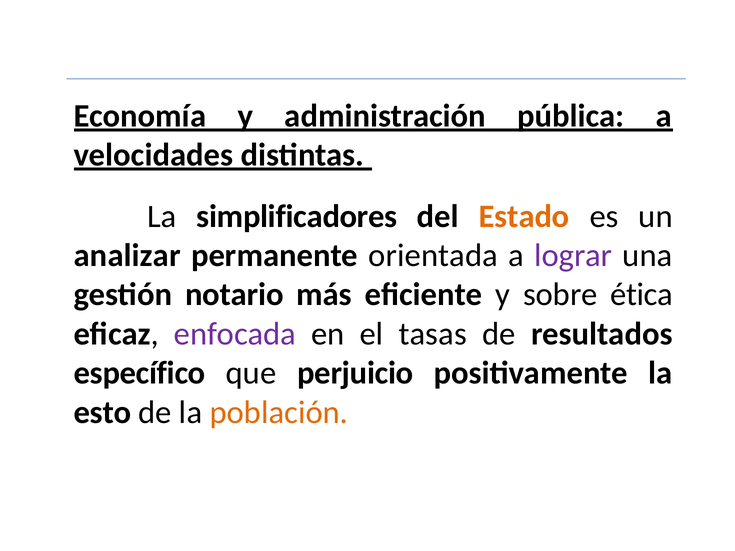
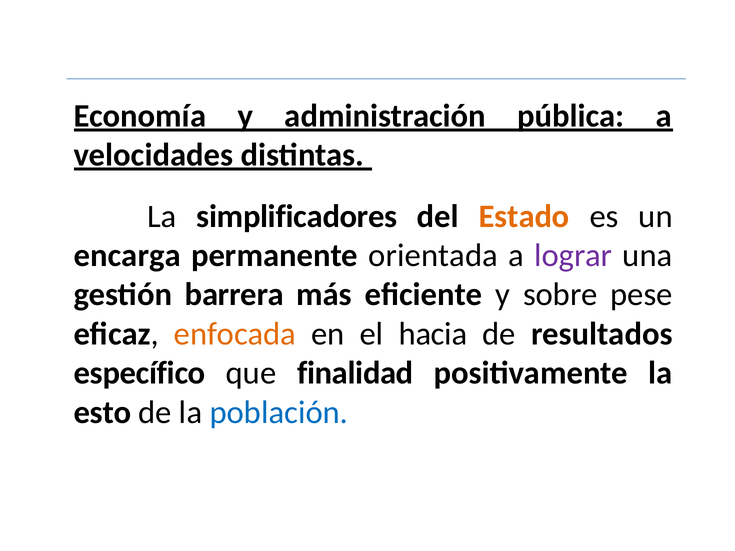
analizar: analizar -> encarga (127, 256)
notario: notario -> barrera (234, 295)
ética: ética -> pese (641, 295)
enfocada colour: purple -> orange (235, 334)
tasas: tasas -> hacia (433, 334)
perjuicio: perjuicio -> finalidad (355, 373)
población colour: orange -> blue (279, 412)
